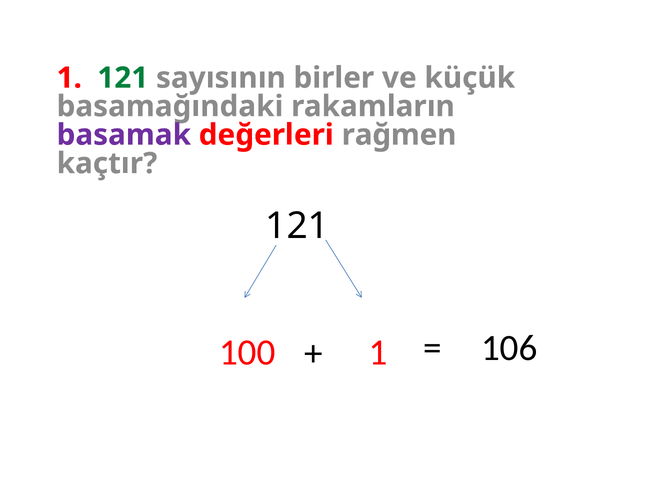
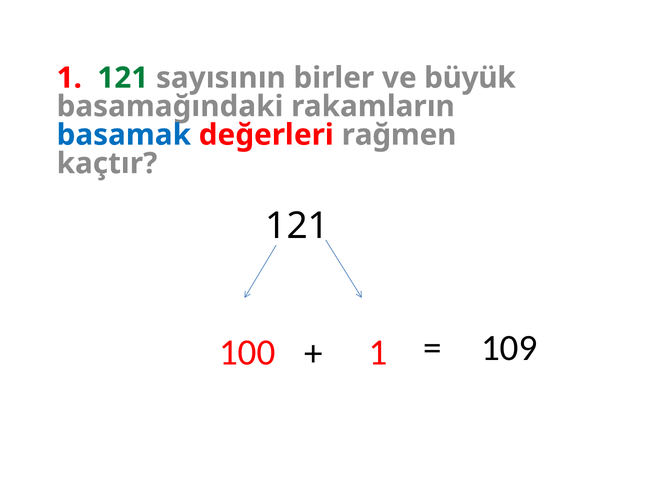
küçük: küçük -> büyük (470, 78)
basamak colour: purple -> blue (124, 135)
106: 106 -> 109 (509, 348)
